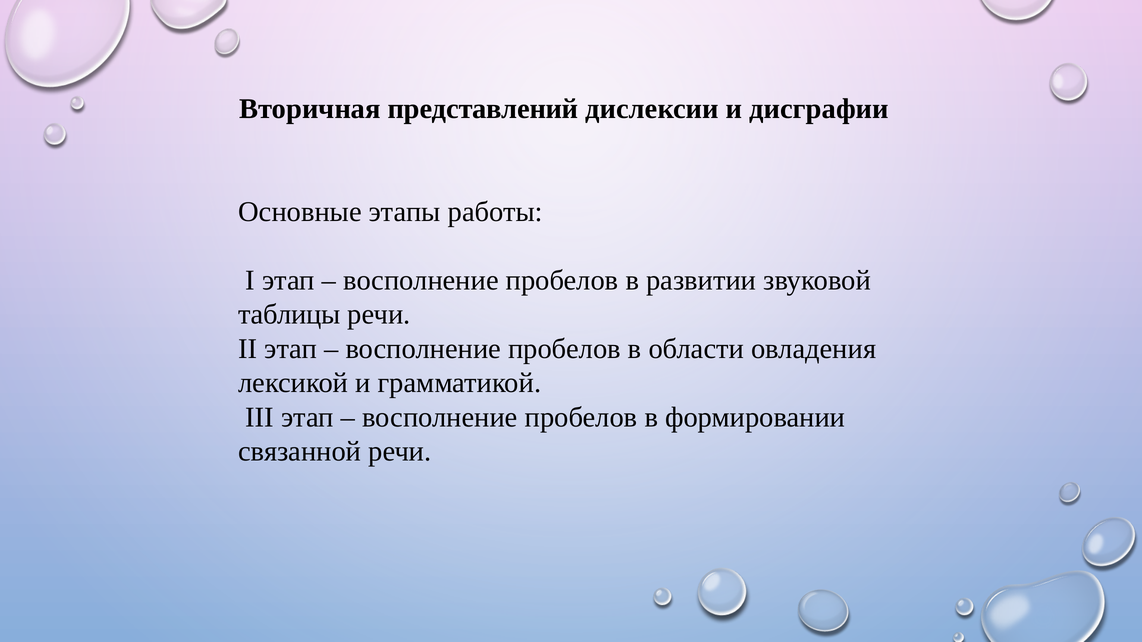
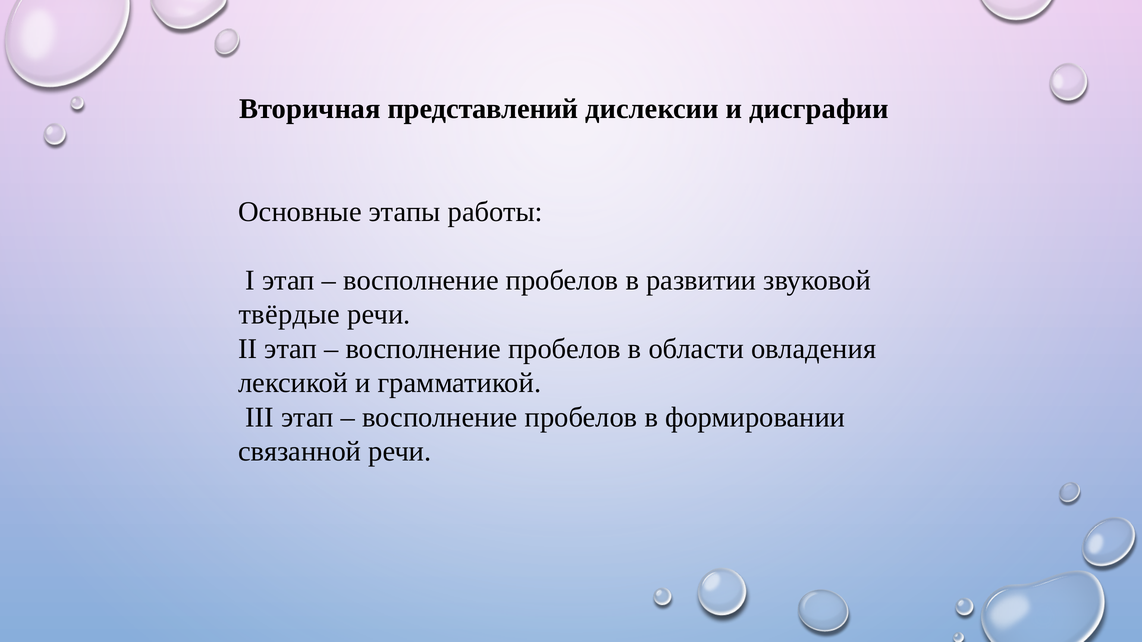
таблицы: таблицы -> твёрдые (289, 315)
